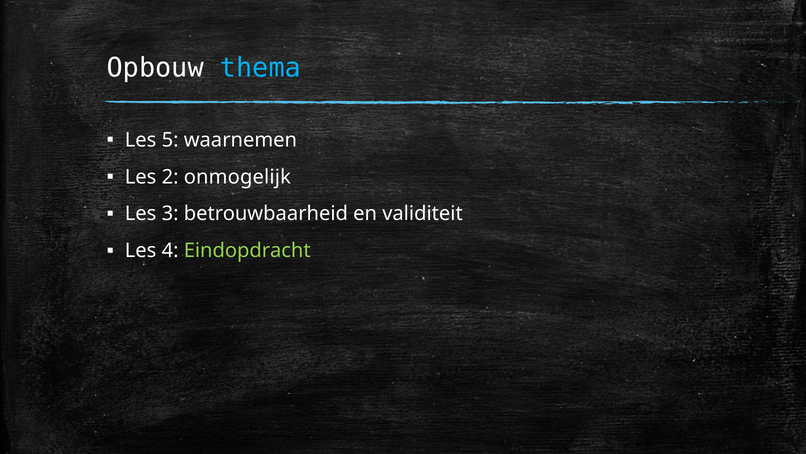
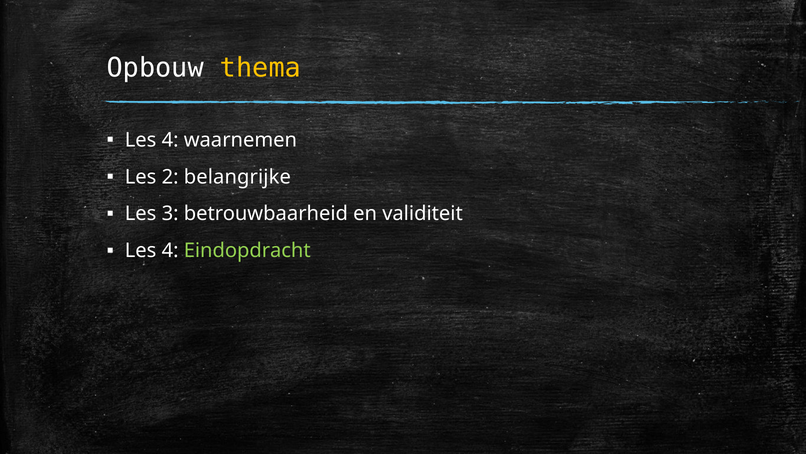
thema colour: light blue -> yellow (260, 68)
5: 5 -> 4 (170, 140)
onmogelijk: onmogelijk -> belangrijke (237, 177)
